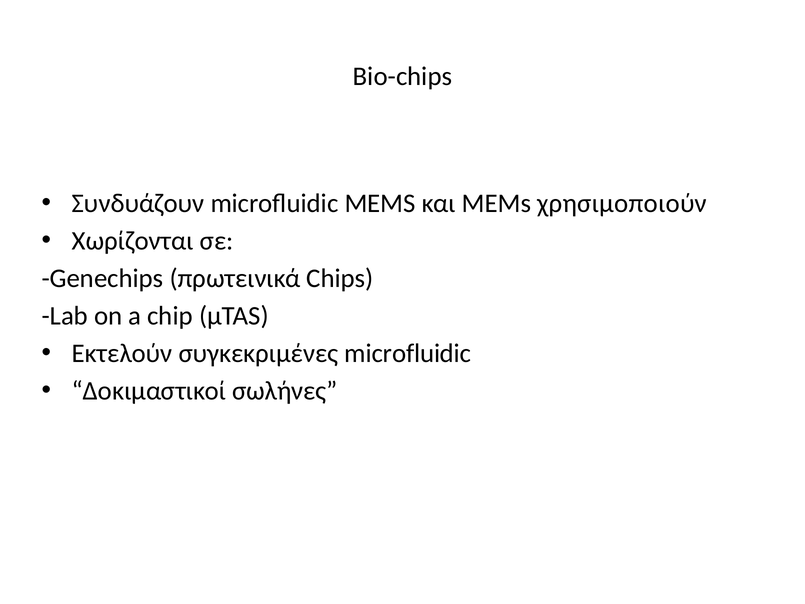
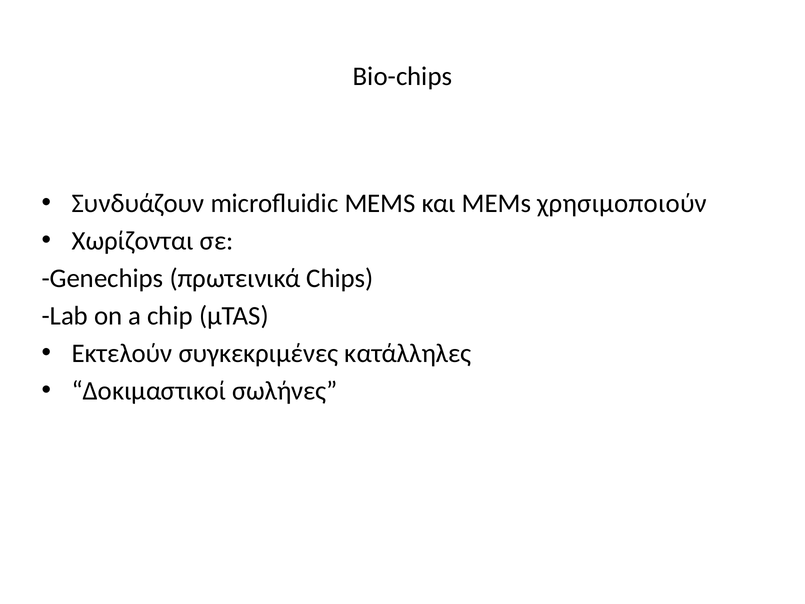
συγκεκριμένες microfluidic: microfluidic -> κατάλληλες (408, 353)
